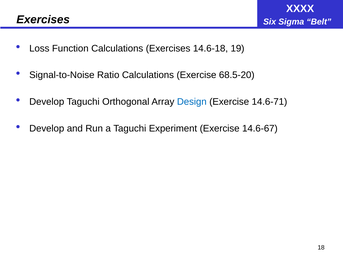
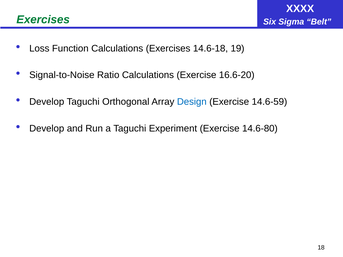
Exercises colour: black -> green (43, 20)
68.5-20: 68.5-20 -> 16.6-20 (237, 75)
14.6-71: 14.6-71 -> 14.6-59 (269, 102)
14.6-67: 14.6-67 -> 14.6-80 (260, 129)
